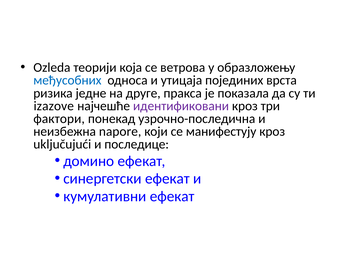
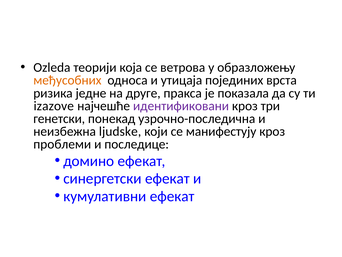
међусобних colour: blue -> orange (67, 80)
фактори: фактори -> генетски (59, 119)
napore: napore -> ljudske (120, 131)
uključujući: uključujući -> проблеми (62, 144)
